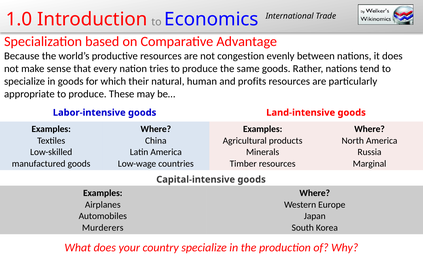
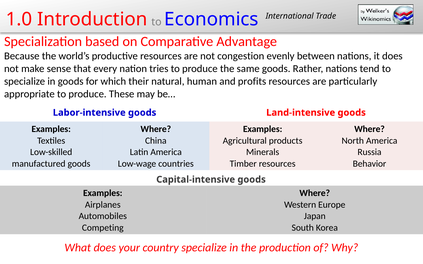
Marginal: Marginal -> Behavior (370, 164)
Murderers: Murderers -> Competing (103, 228)
